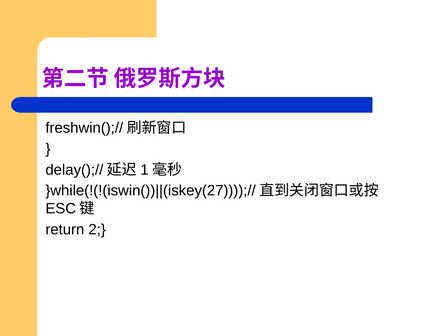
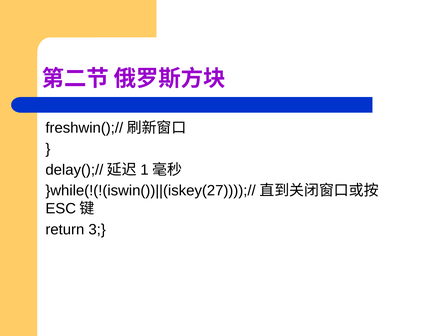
2: 2 -> 3 (97, 229)
